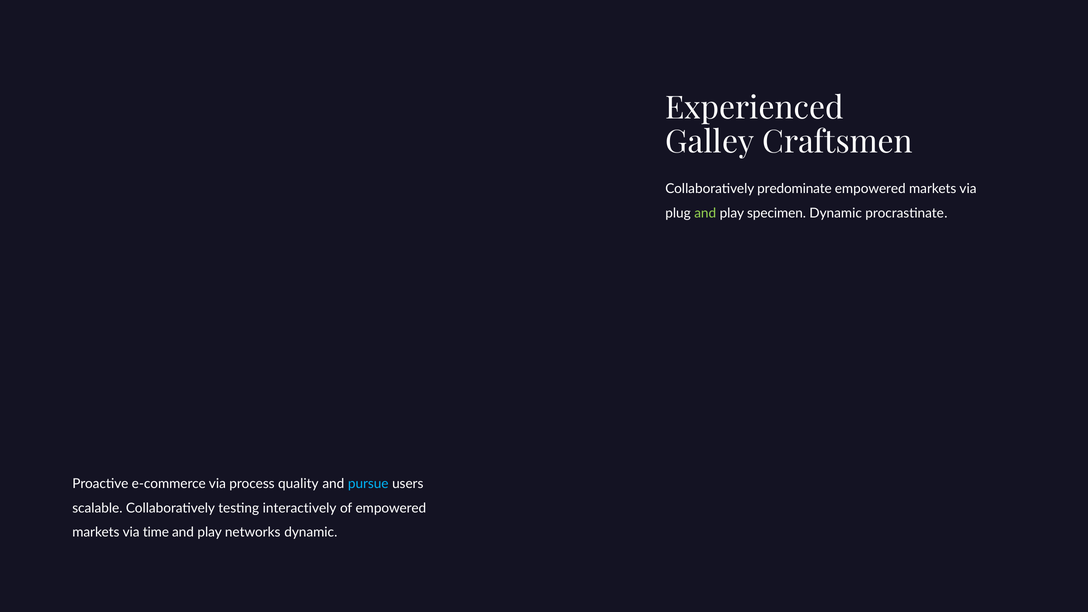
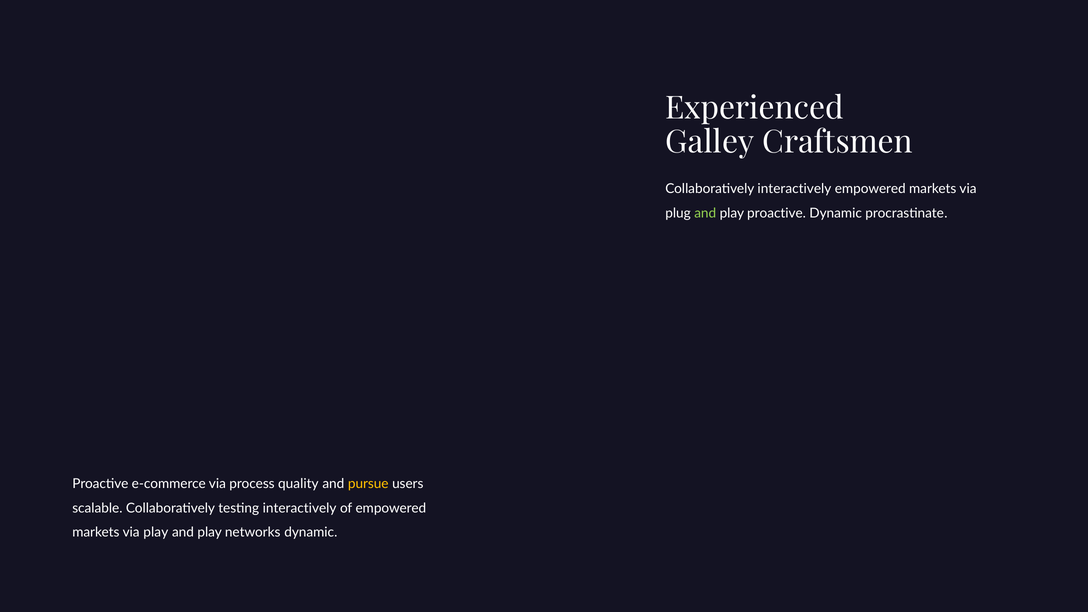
Collaboratively predominate: predominate -> interactively (794, 189)
play specimen: specimen -> proactive (777, 213)
pursue colour: light blue -> yellow (368, 484)
via time: time -> play (156, 532)
